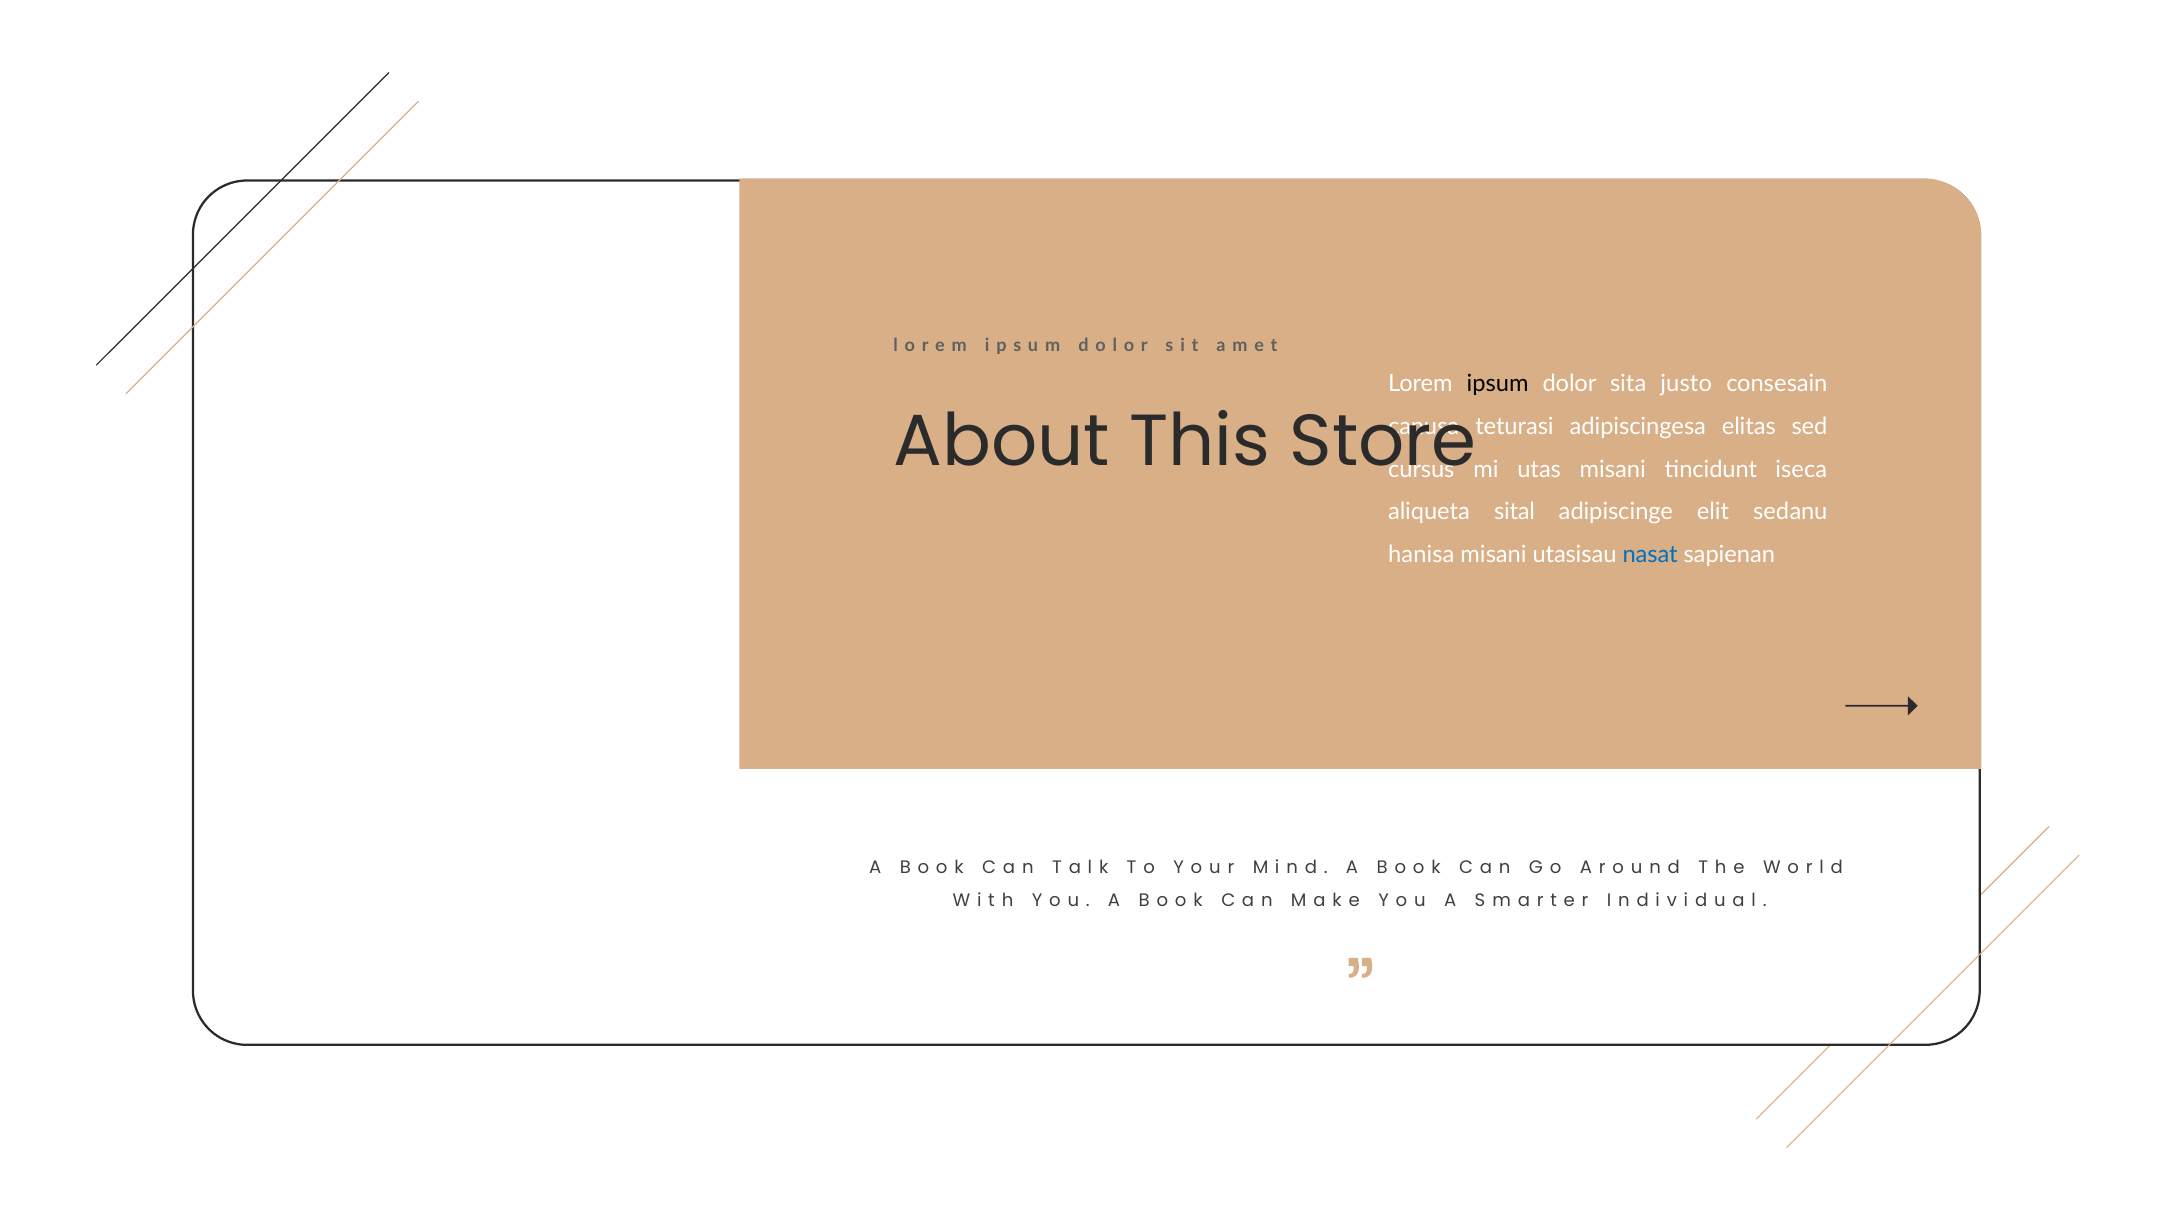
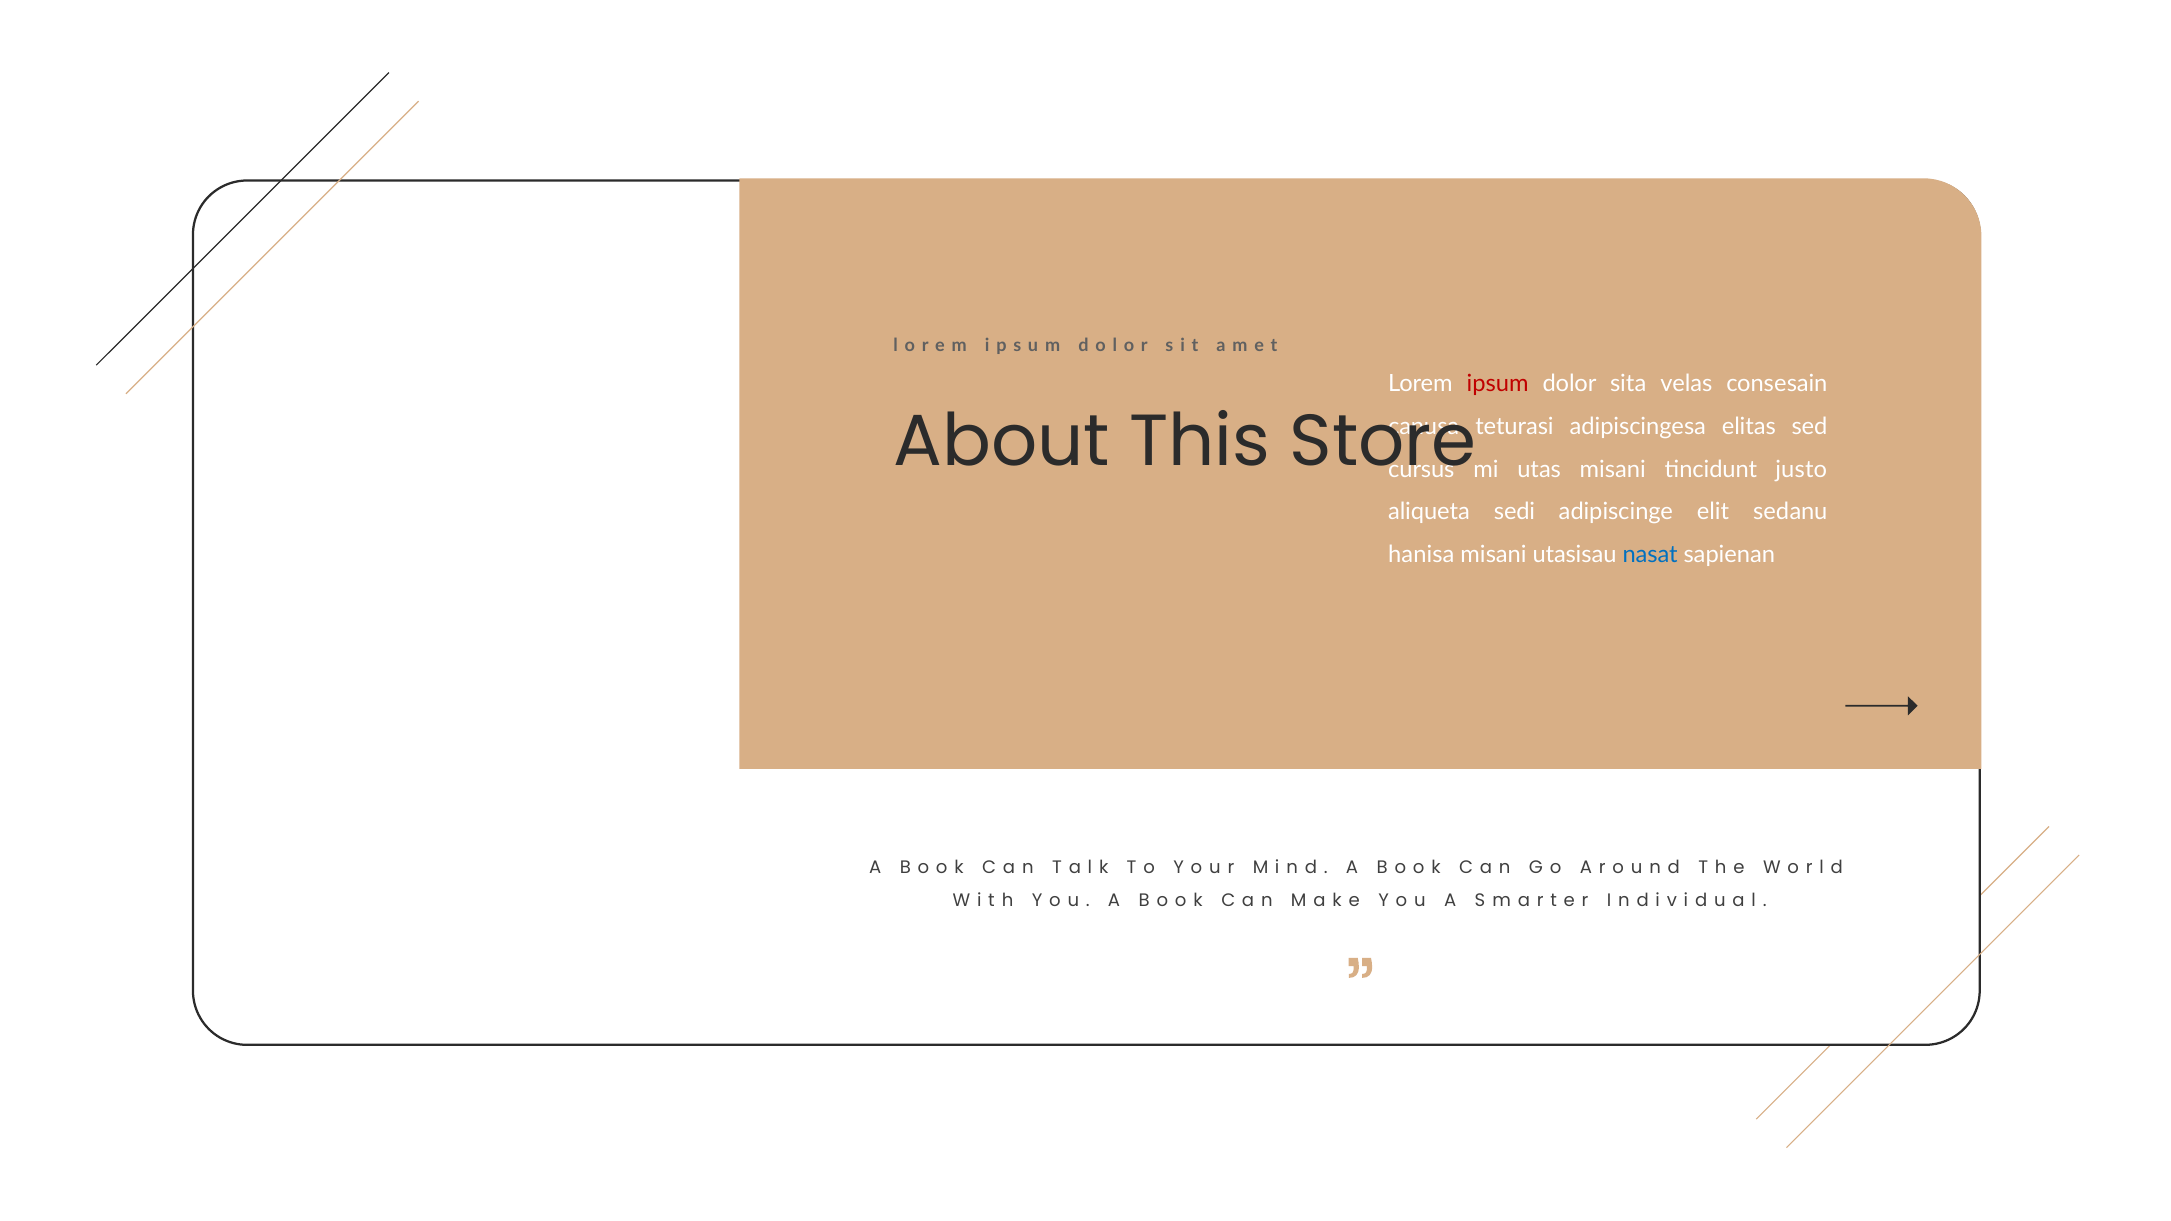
ipsum colour: black -> red (1498, 384)
justo: justo -> velas (1686, 384)
iseca: iseca -> justo (1801, 469)
sital: sital -> sedi (1515, 512)
